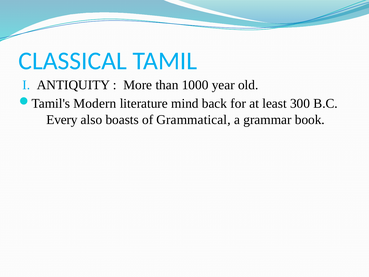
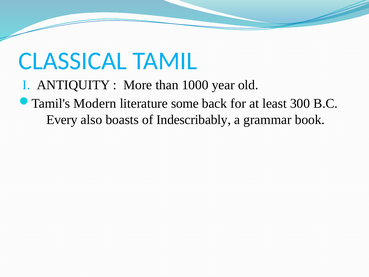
mind: mind -> some (185, 103)
Grammatical: Grammatical -> Indescribably (194, 120)
